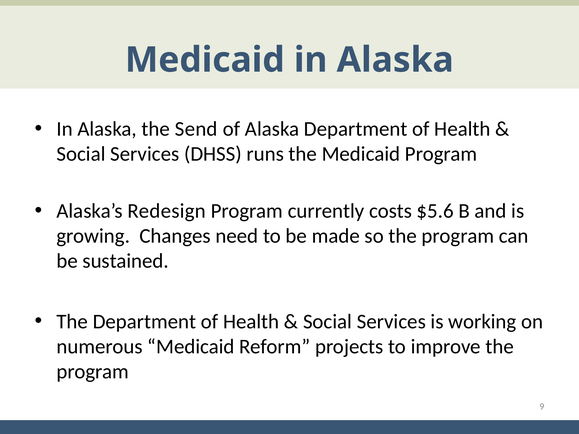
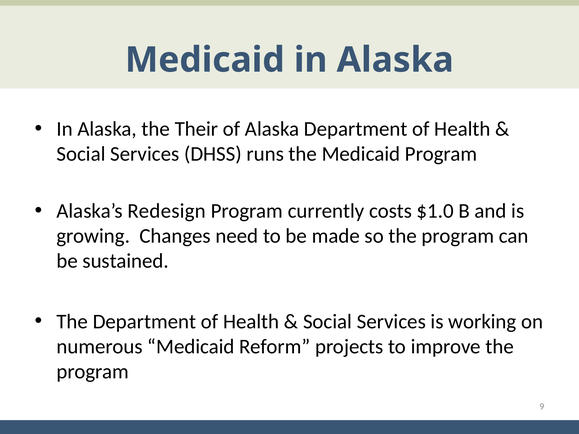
Send: Send -> Their (196, 129)
$5.6: $5.6 -> $1.0 (435, 211)
